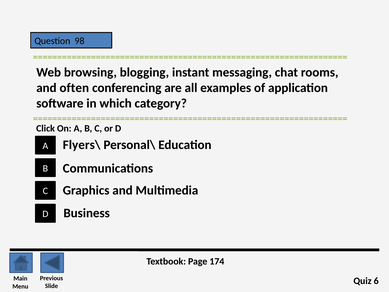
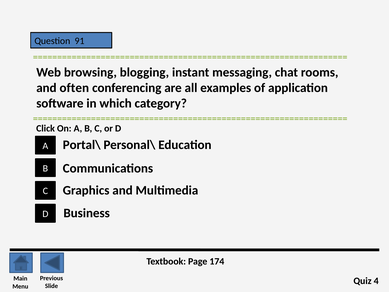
98: 98 -> 91 (80, 41)
Flyers\: Flyers\ -> Portal\ (82, 145)
6: 6 -> 4 (376, 281)
